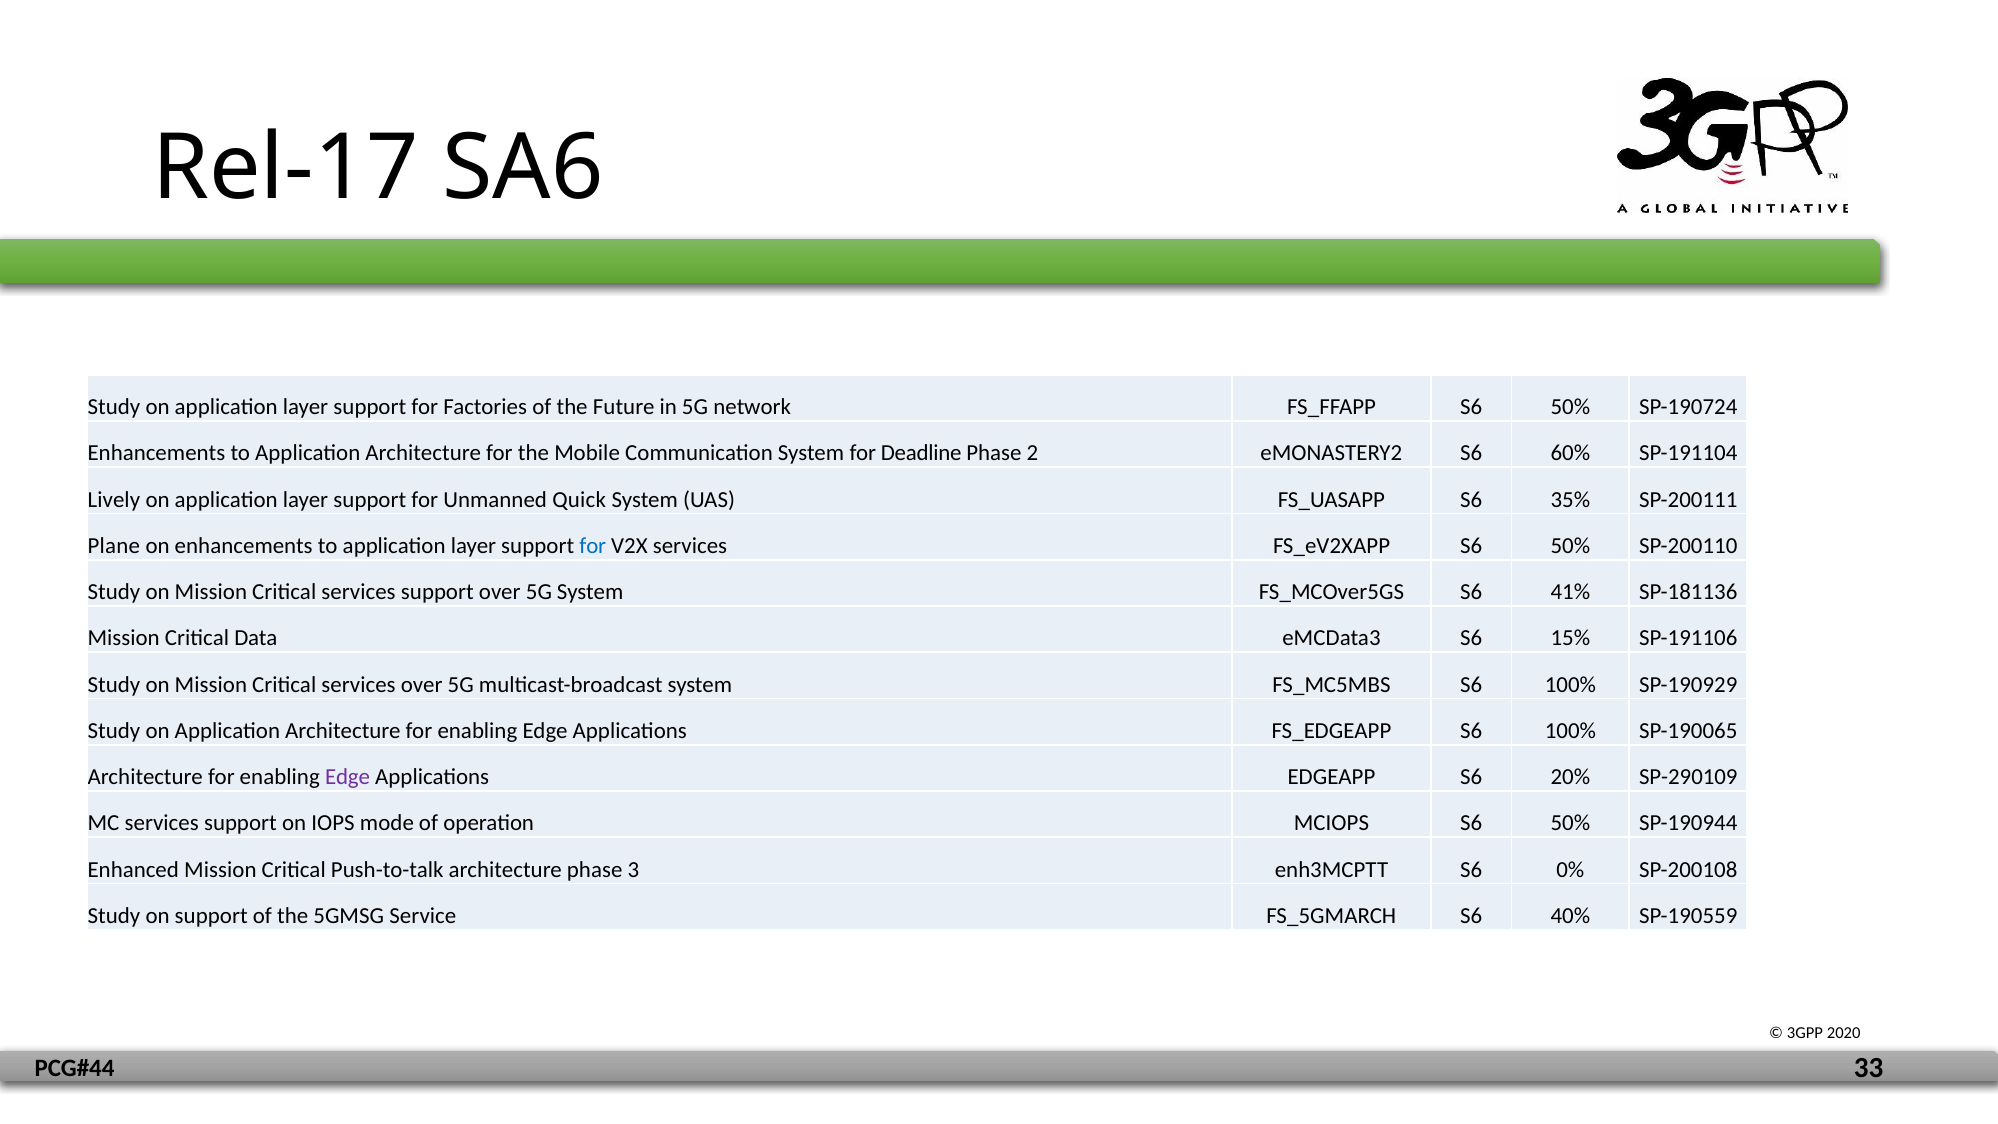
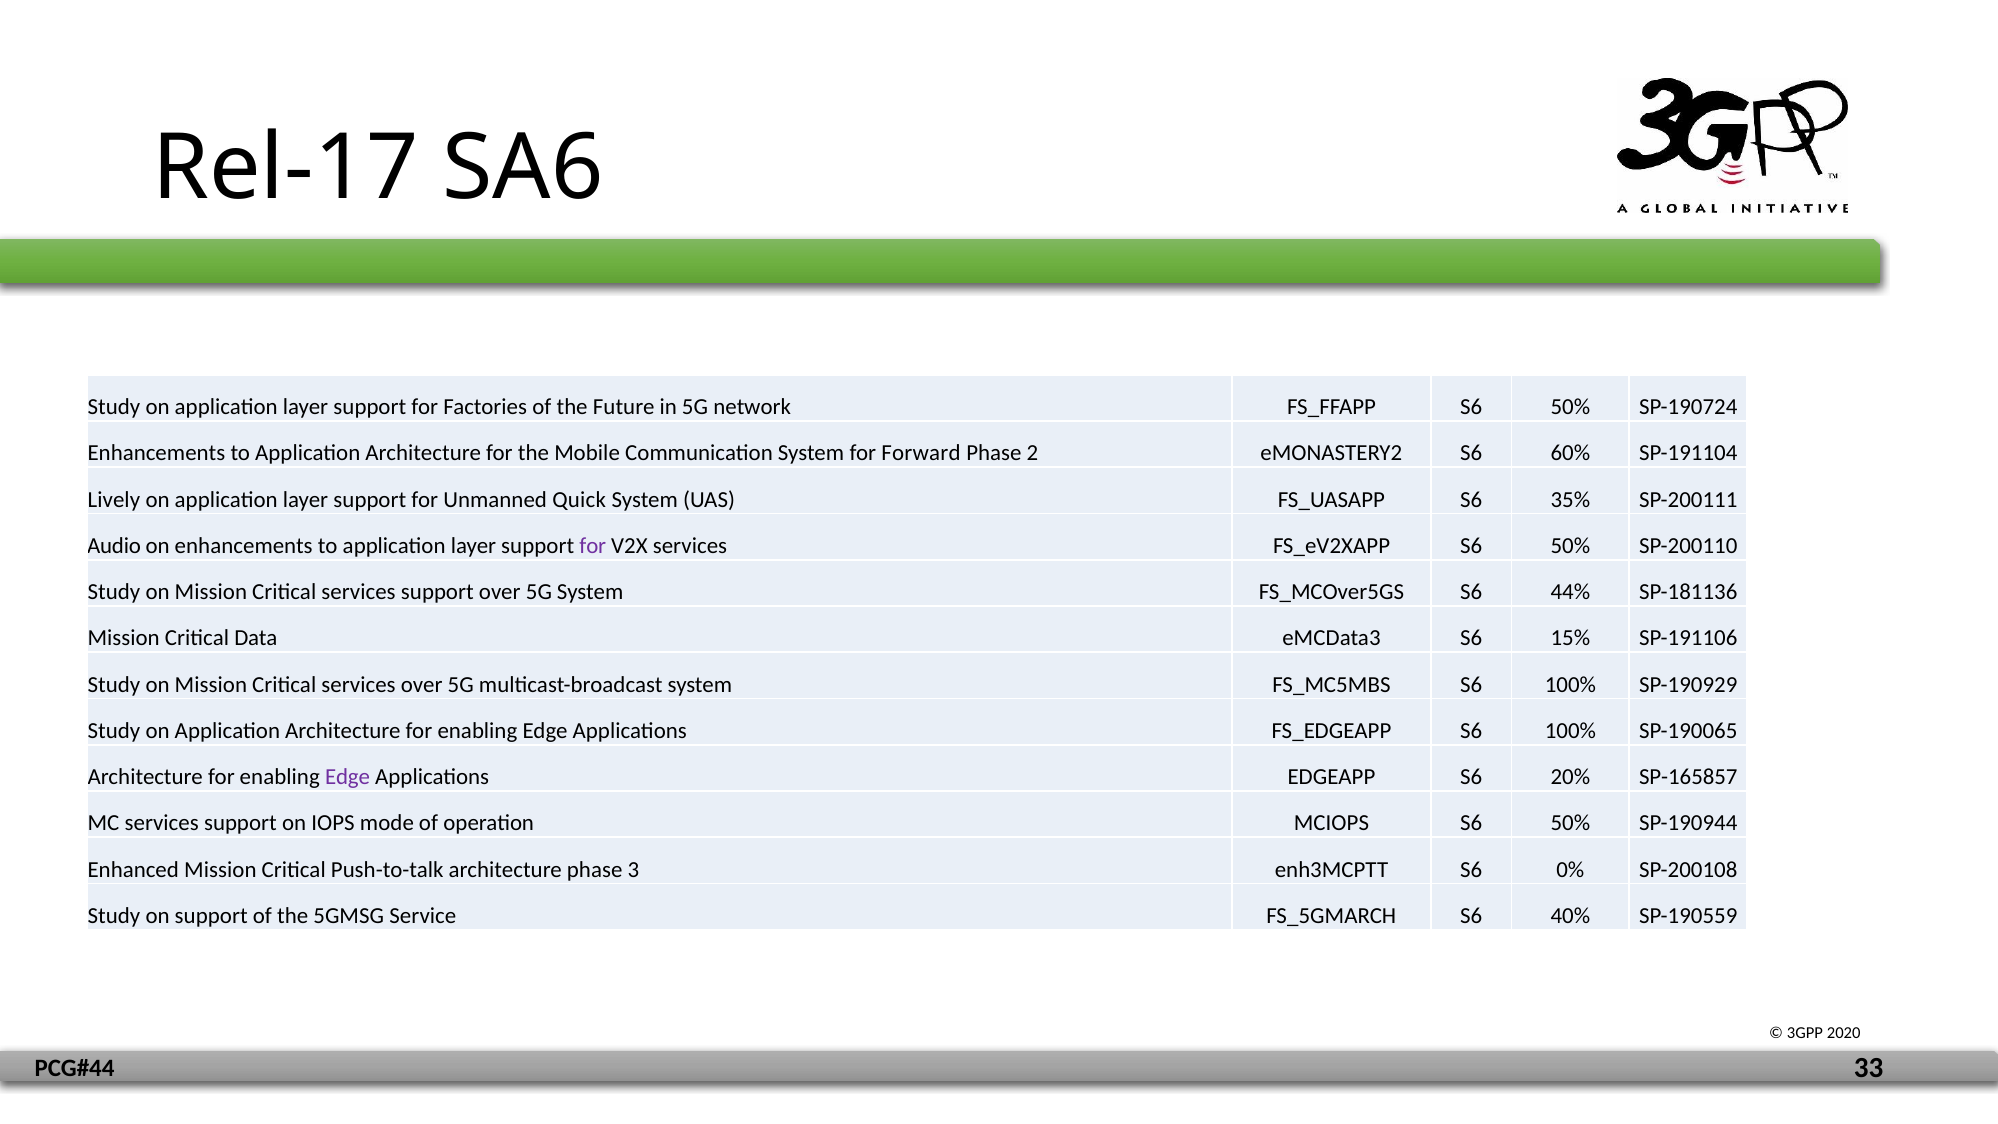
Deadline: Deadline -> Forward (921, 453)
Plane: Plane -> Audio (114, 546)
for colour: blue -> purple (593, 546)
41%: 41% -> 44% (1570, 592)
SP-290109: SP-290109 -> SP-165857 (1688, 777)
